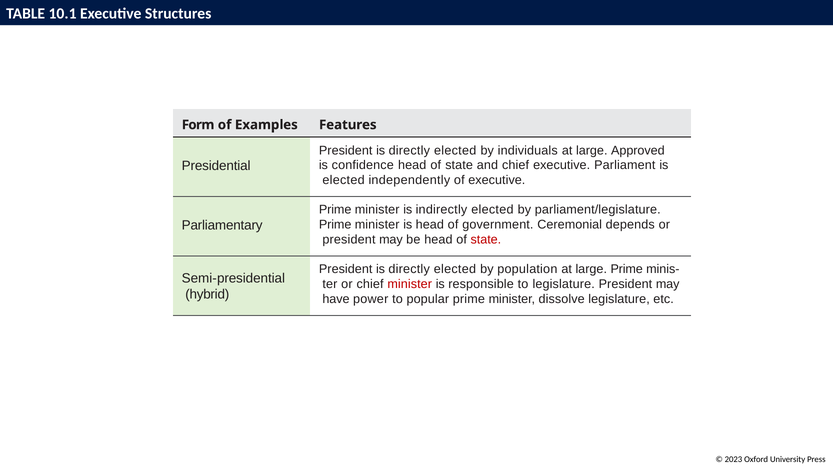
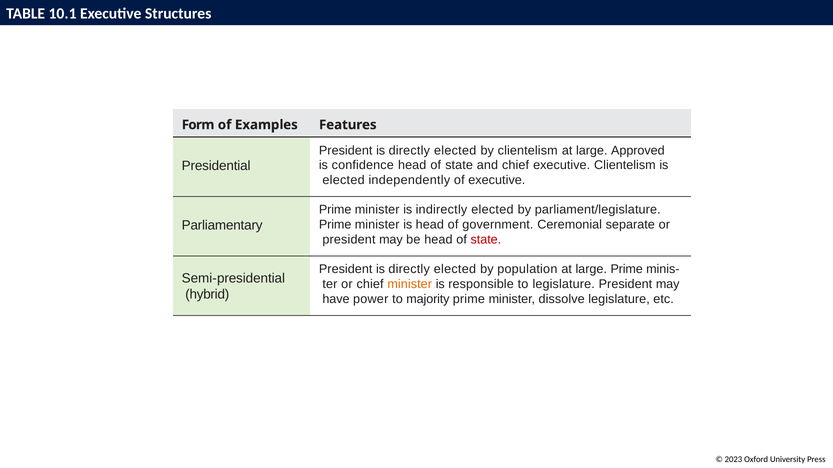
by individuals: individuals -> clientelism (528, 151)
executive Parliament: Parliament -> Clientelism (625, 165)
depends: depends -> separate (630, 225)
minister colour: red -> orange (410, 284)
popular: popular -> majority (428, 299)
